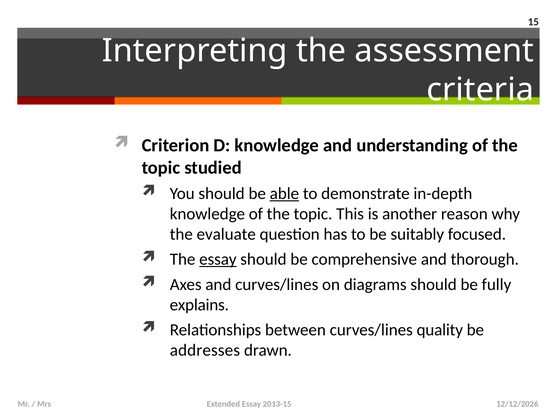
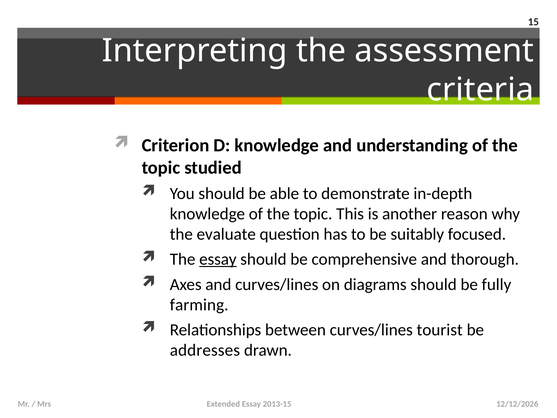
able underline: present -> none (284, 193)
explains: explains -> farming (199, 305)
quality: quality -> tourist (440, 330)
